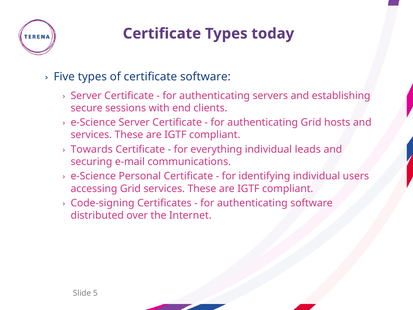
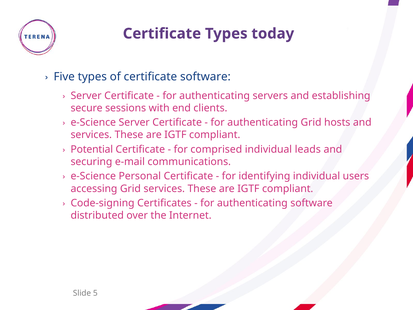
Towards: Towards -> Potential (92, 149)
everything: everything -> comprised (216, 149)
